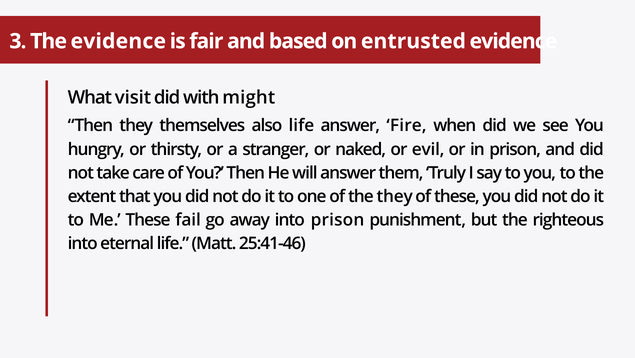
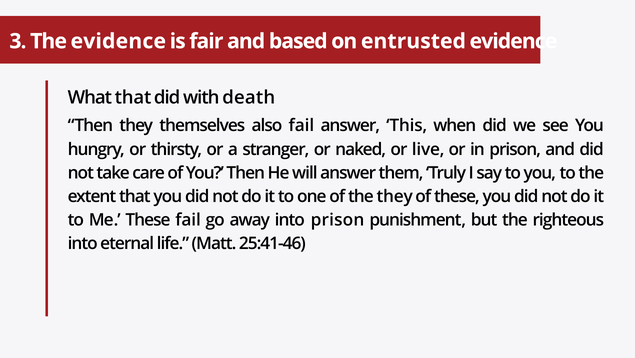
What visit: visit -> that (133, 98)
might: might -> death (249, 98)
also life: life -> fail (301, 126)
Fire: Fire -> This (407, 126)
evil: evil -> live (428, 149)
